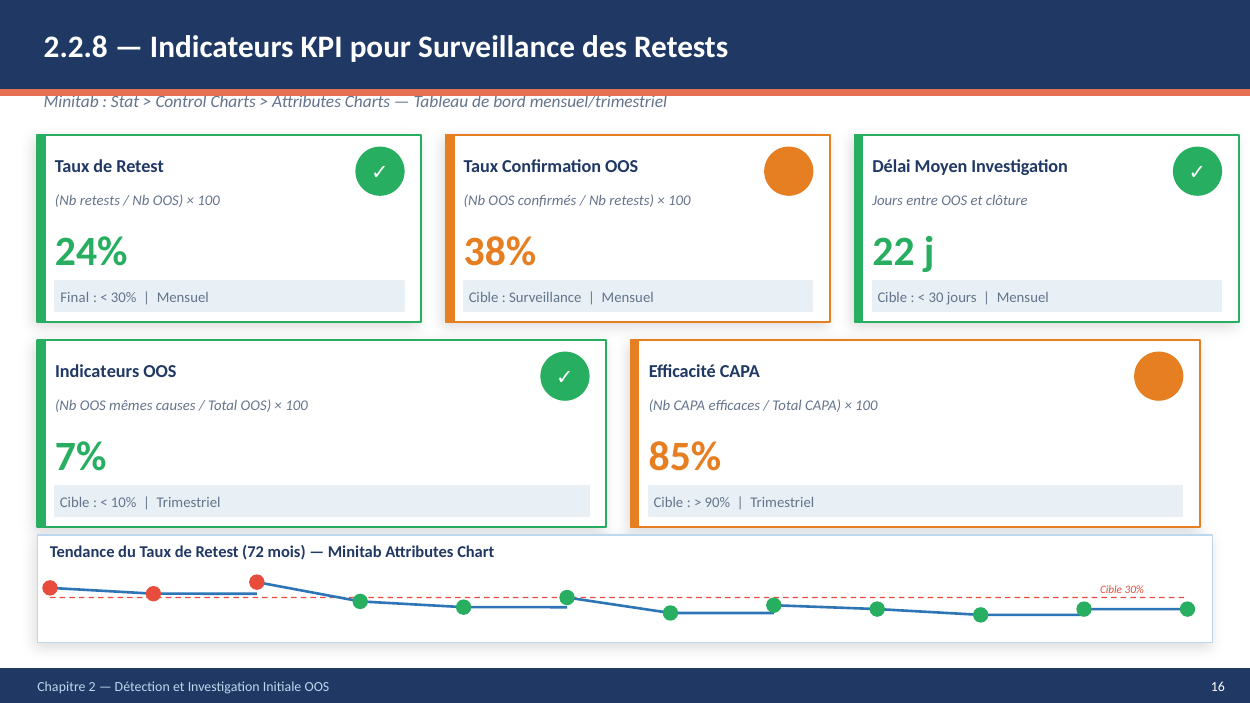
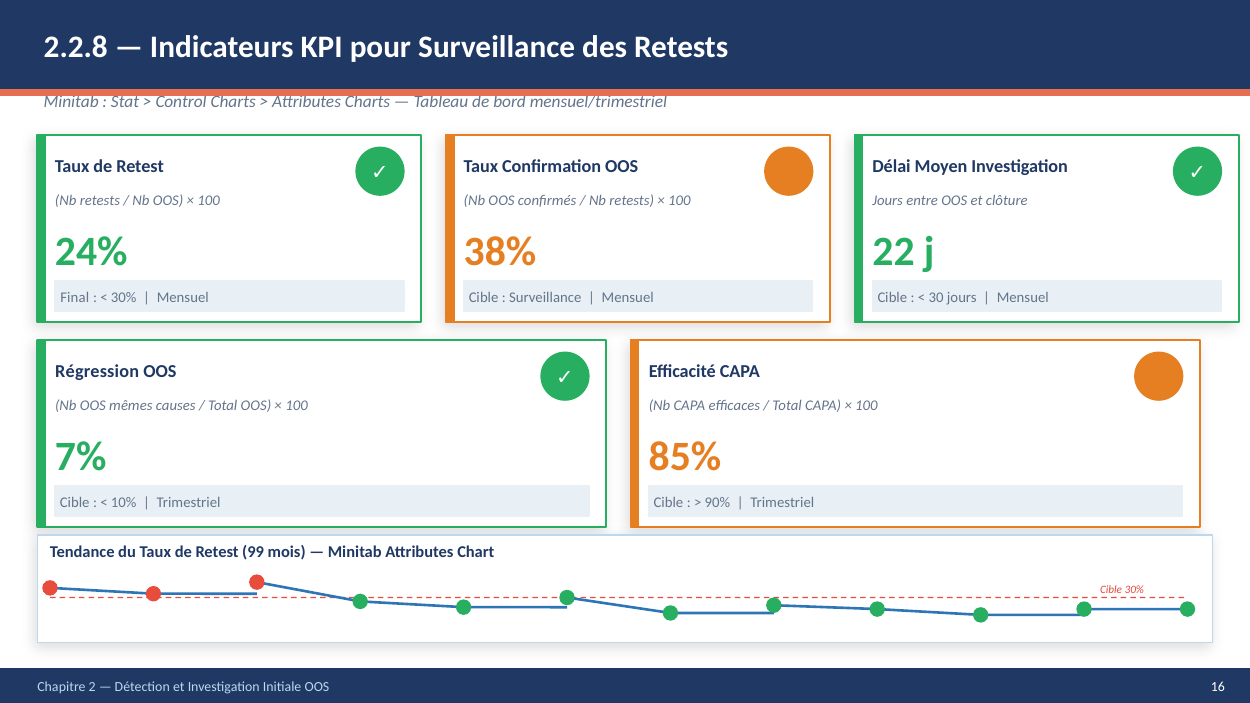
Indicateurs: Indicateurs -> Régression (97, 371)
72: 72 -> 99 (253, 552)
